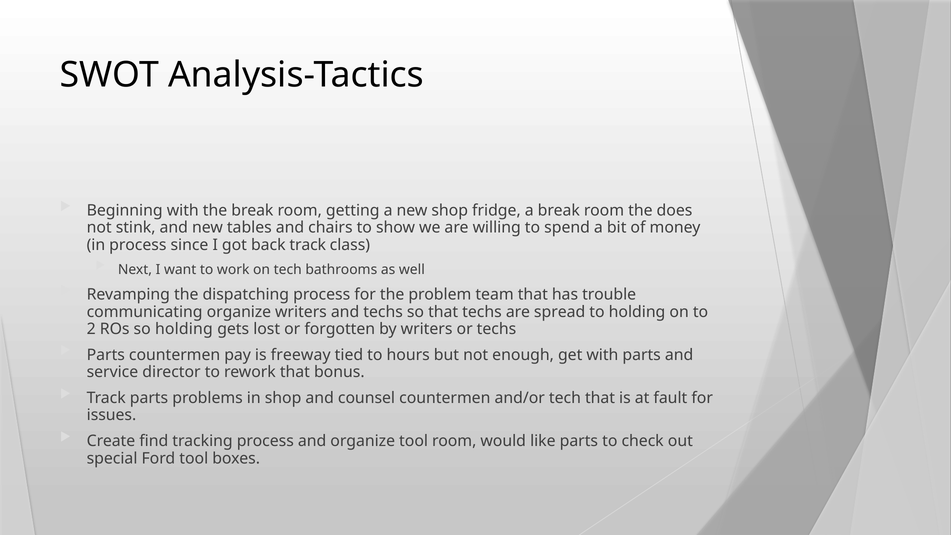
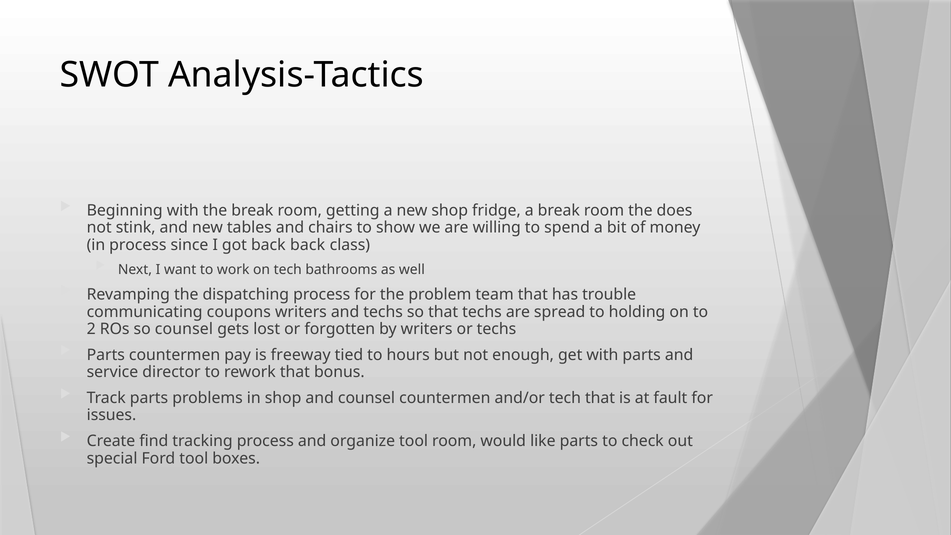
back track: track -> back (308, 245)
communicating organize: organize -> coupons (239, 312)
so holding: holding -> counsel (184, 329)
